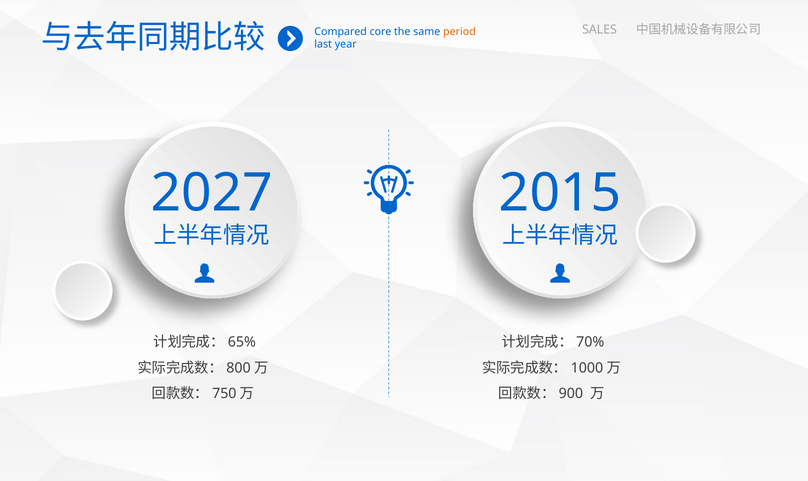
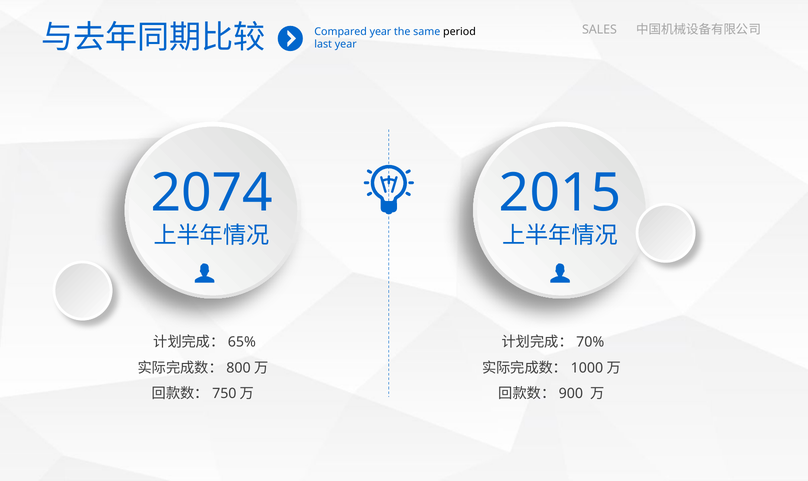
Compared core: core -> year (380, 32)
period colour: orange -> black (459, 32)
2027: 2027 -> 2074 (212, 193)
